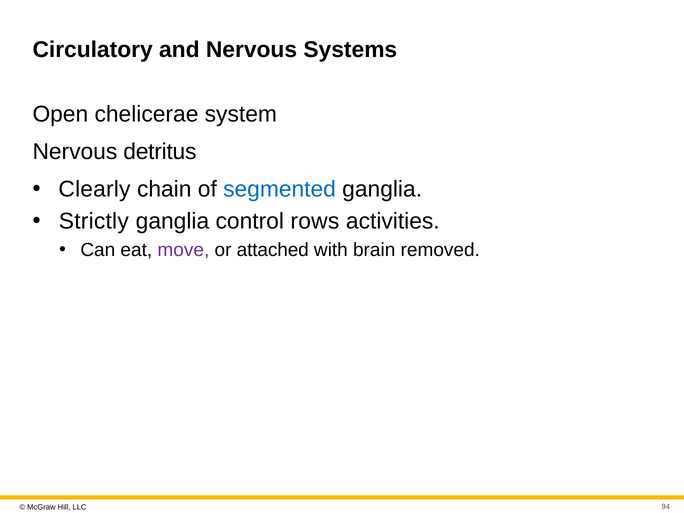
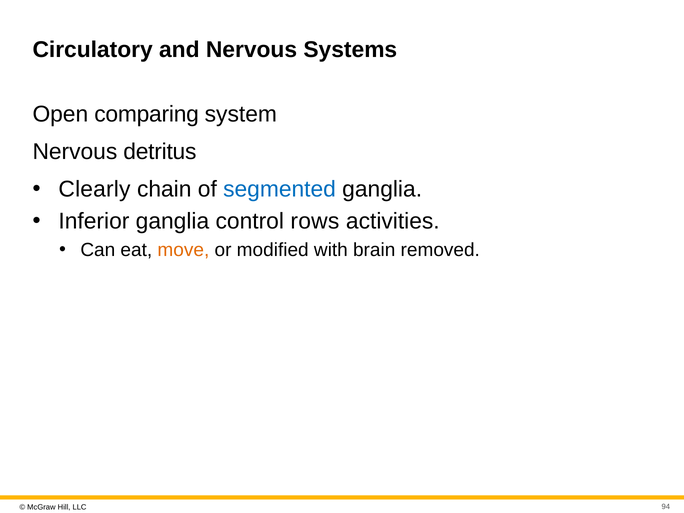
chelicerae: chelicerae -> comparing (147, 114)
Strictly: Strictly -> Inferior (94, 221)
move colour: purple -> orange (183, 250)
attached: attached -> modified (273, 250)
